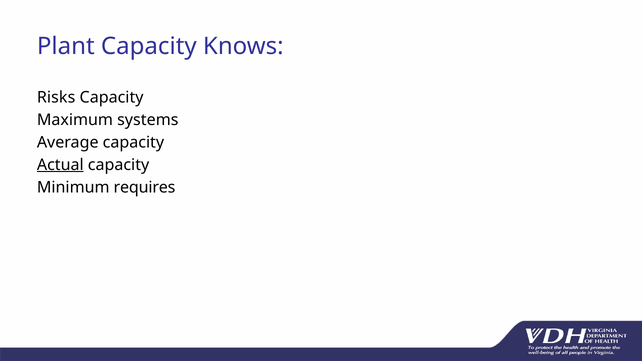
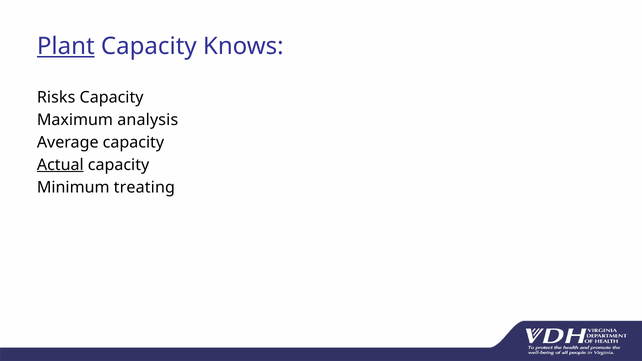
Plant underline: none -> present (66, 46)
systems: systems -> analysis (148, 120)
requires: requires -> treating (144, 187)
